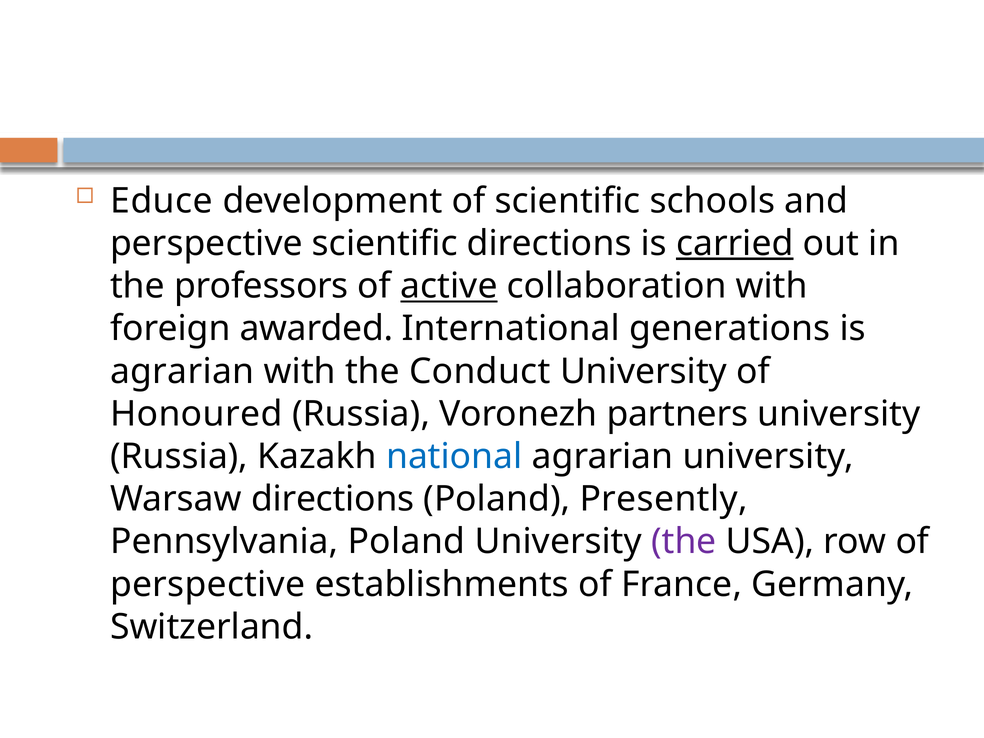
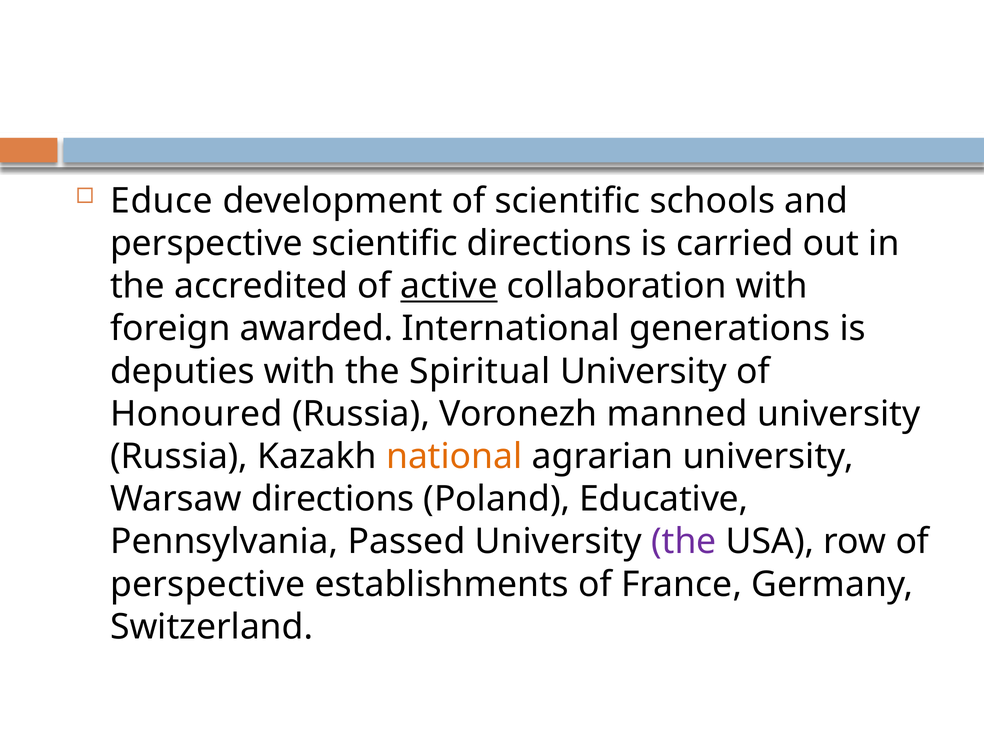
carried underline: present -> none (735, 243)
professors: professors -> accredited (261, 286)
agrarian: agrarian -> deputies (182, 371)
Conduct: Conduct -> Spiritual (480, 371)
partners: partners -> manned (677, 414)
national colour: blue -> orange (454, 457)
Presently: Presently -> Educative (664, 499)
Pennsylvania Poland: Poland -> Passed (407, 542)
